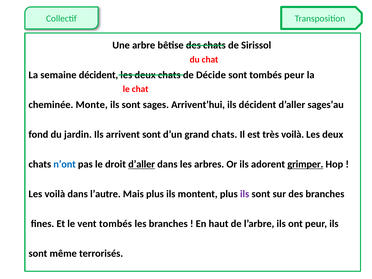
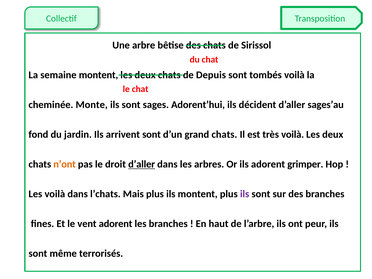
semaine décident: décident -> montent (98, 75)
Décide: Décide -> Depuis (211, 75)
tombés peur: peur -> voilà (294, 75)
Arrivent’hui: Arrivent’hui -> Adorent’hui (198, 105)
n’ont colour: blue -> orange (65, 164)
grimper underline: present -> none (305, 164)
l’autre: l’autre -> l’chats (105, 194)
vent tombés: tombés -> adorent (116, 224)
